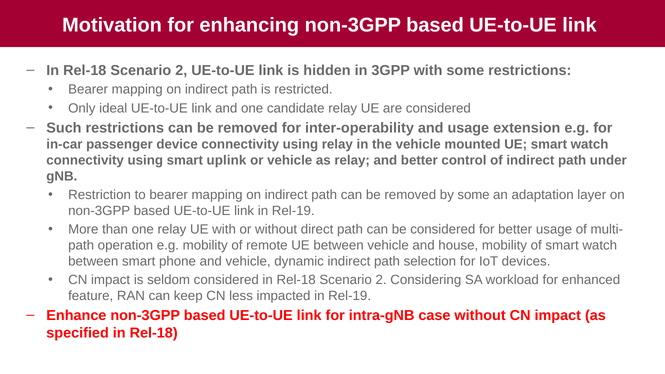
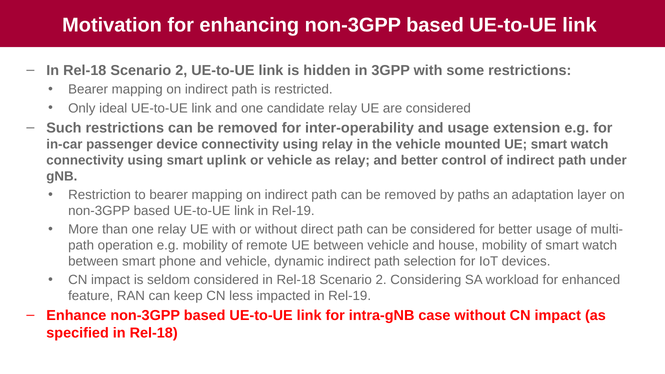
by some: some -> paths (474, 195)
